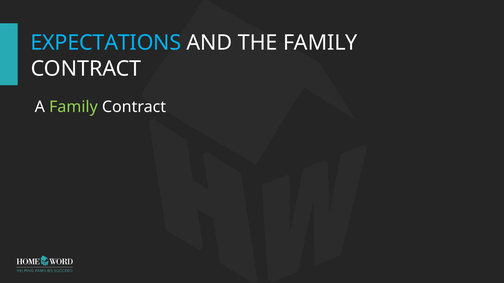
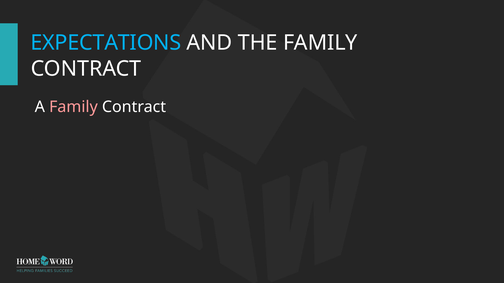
Family colour: light green -> pink (73, 107)
